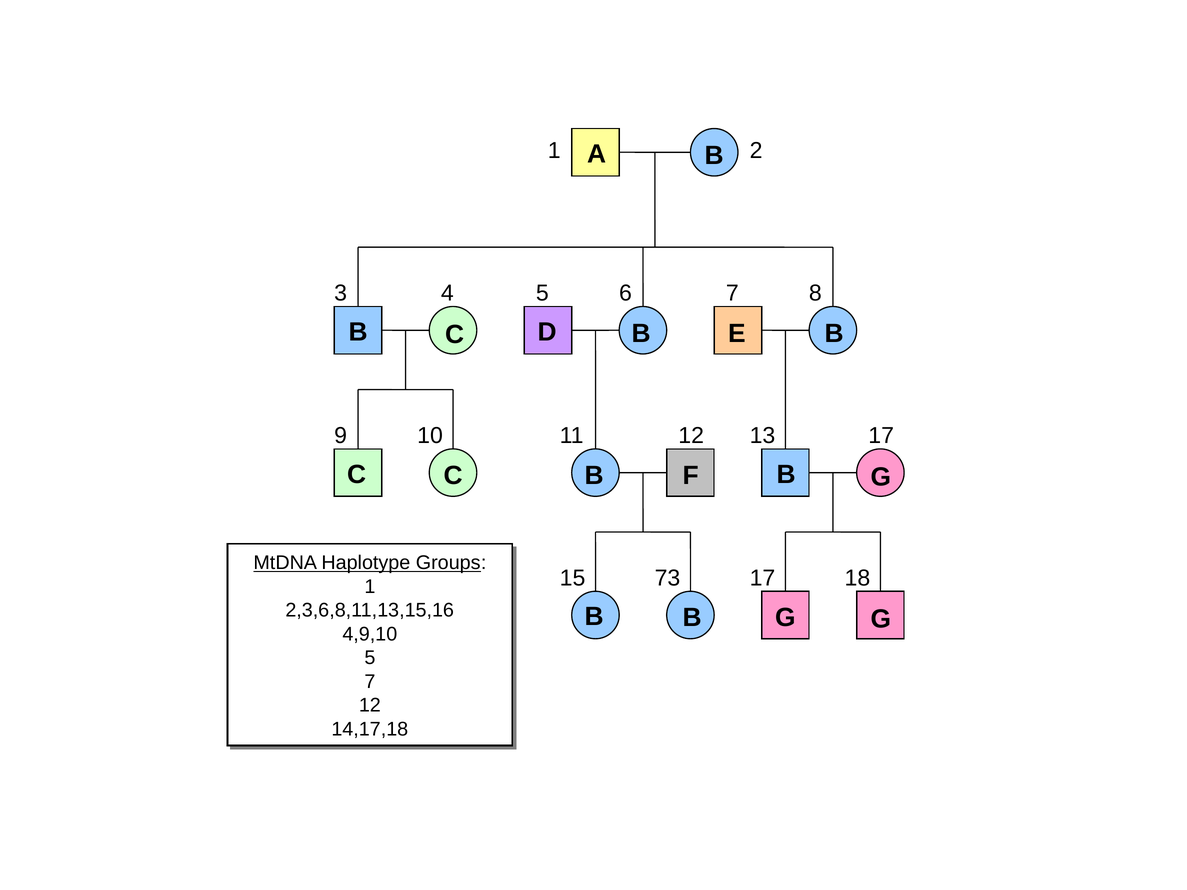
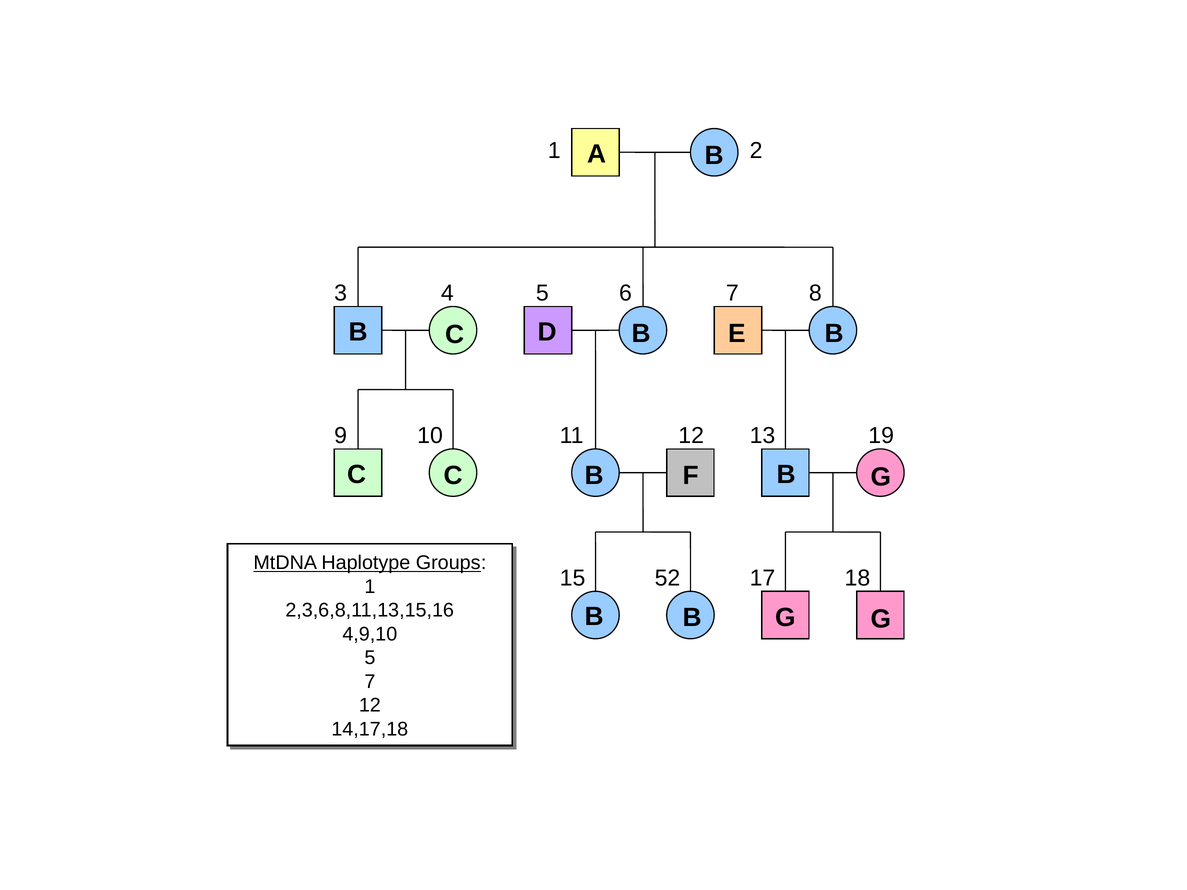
13 17: 17 -> 19 (881, 436)
73: 73 -> 52 (667, 578)
